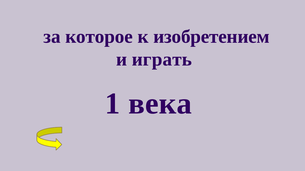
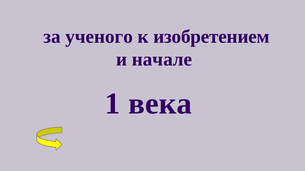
которое: которое -> ученого (99, 37)
играть: играть -> начале (162, 60)
